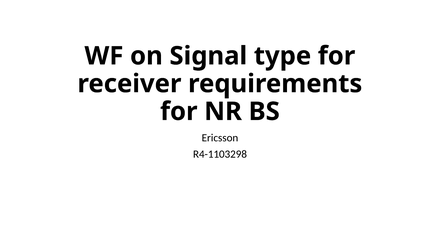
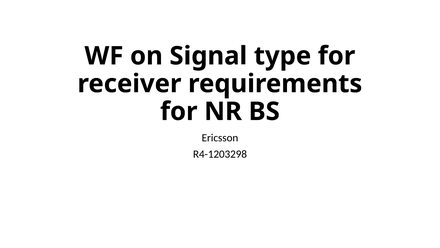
R4-1103298: R4-1103298 -> R4-1203298 (220, 154)
